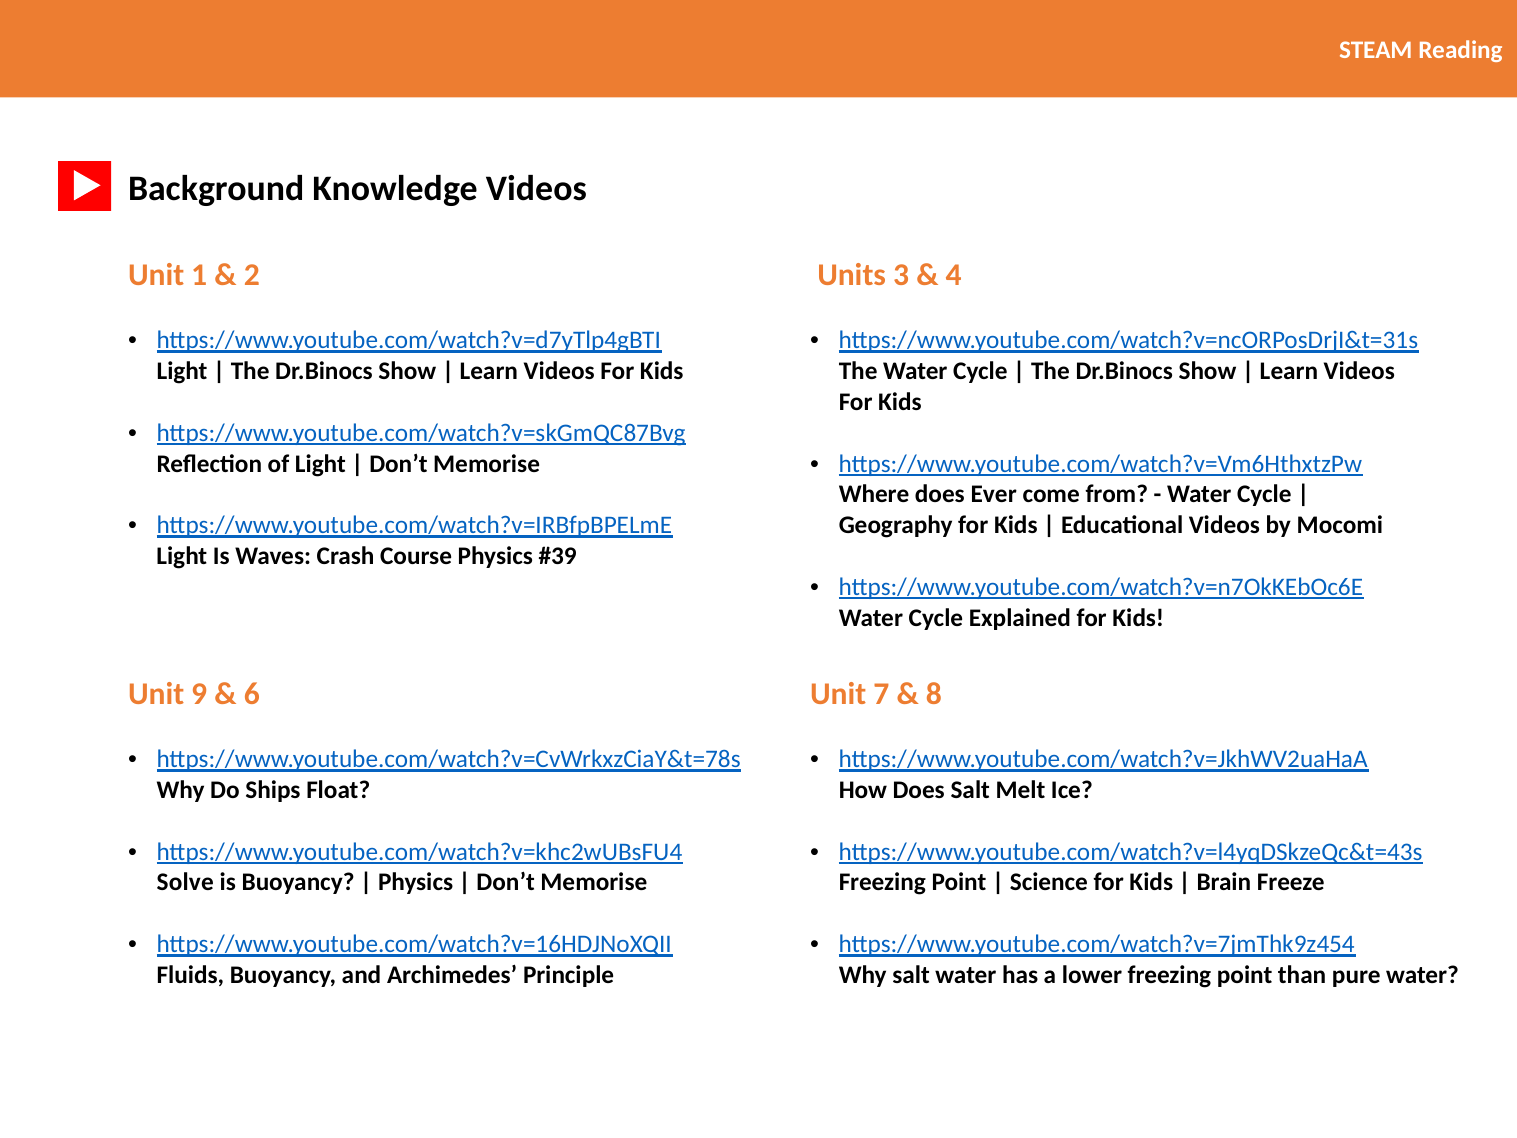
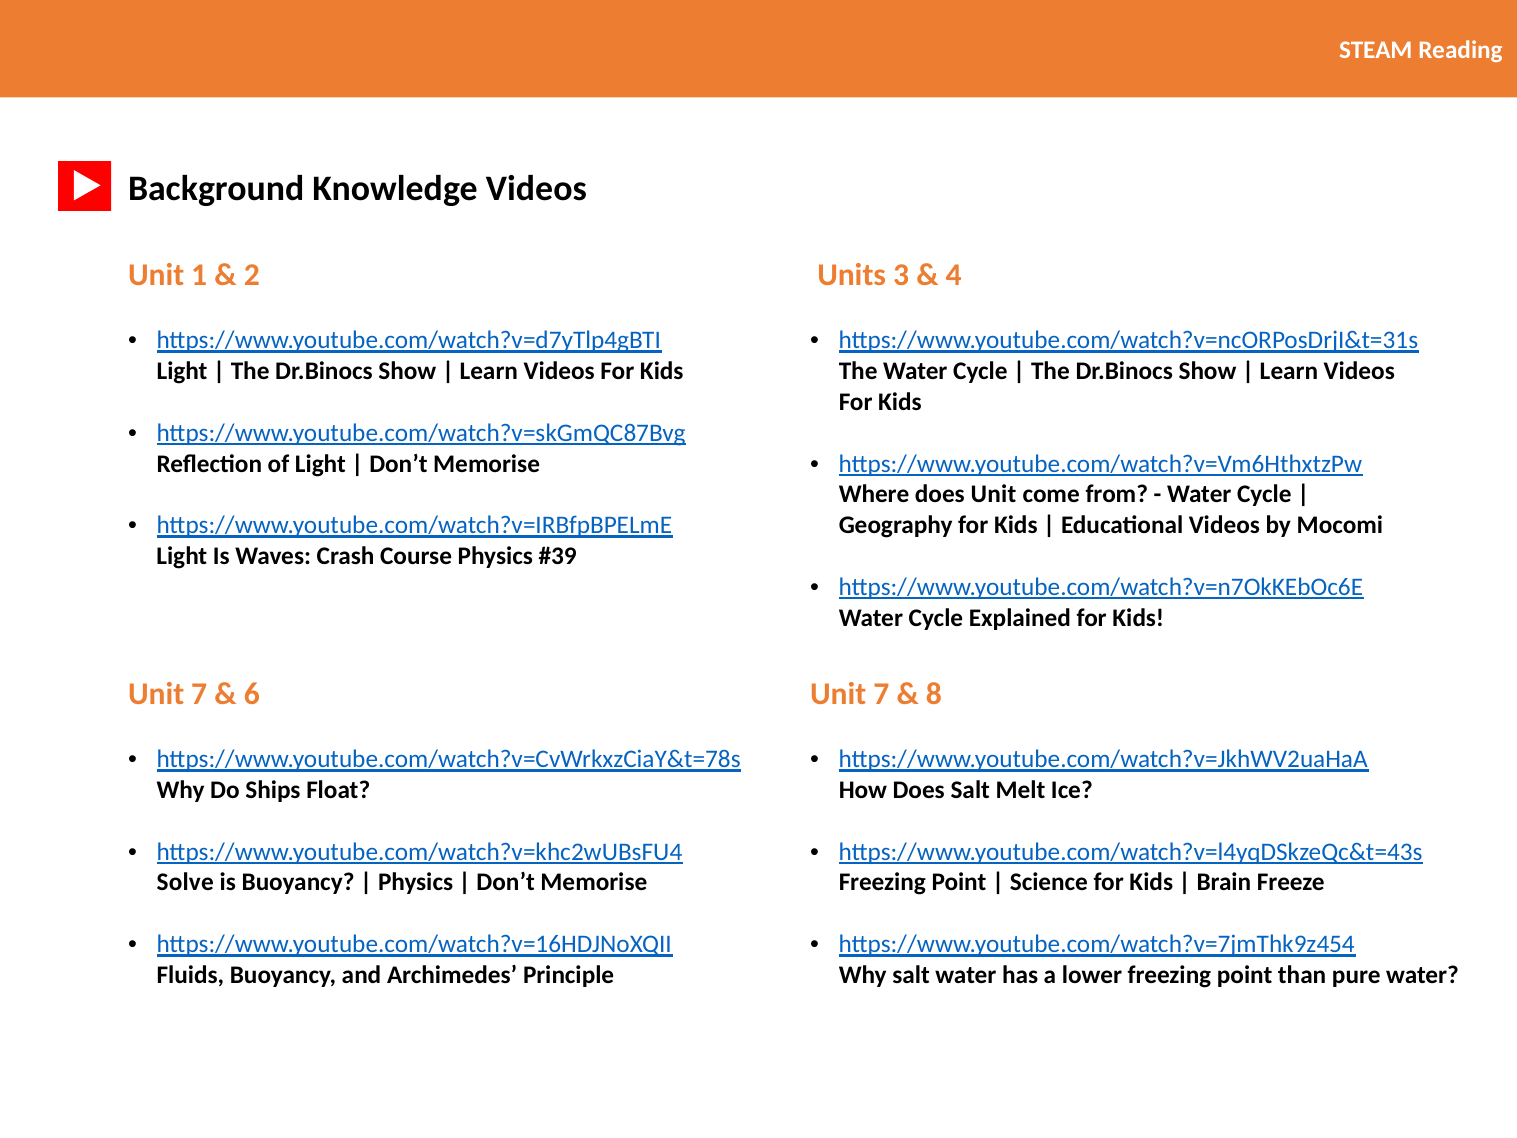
does Ever: Ever -> Unit (994, 494)
9: 9 -> 7 (199, 694)
